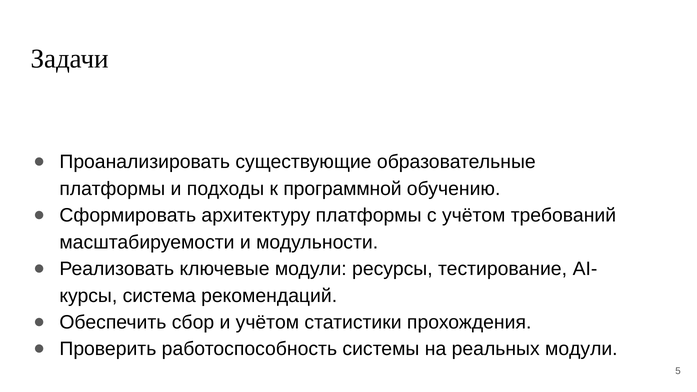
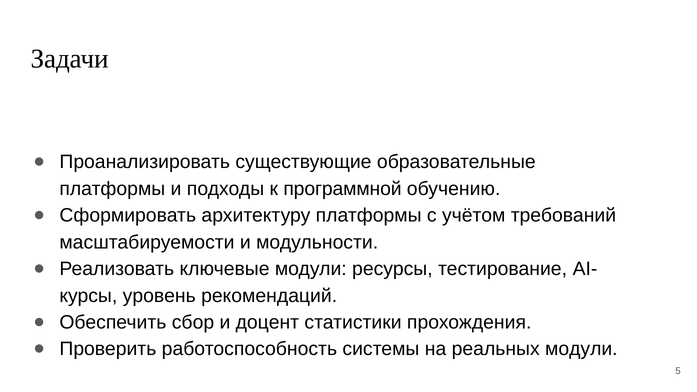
система: система -> уровень (159, 296)
и учётом: учётом -> доцент (267, 322)
